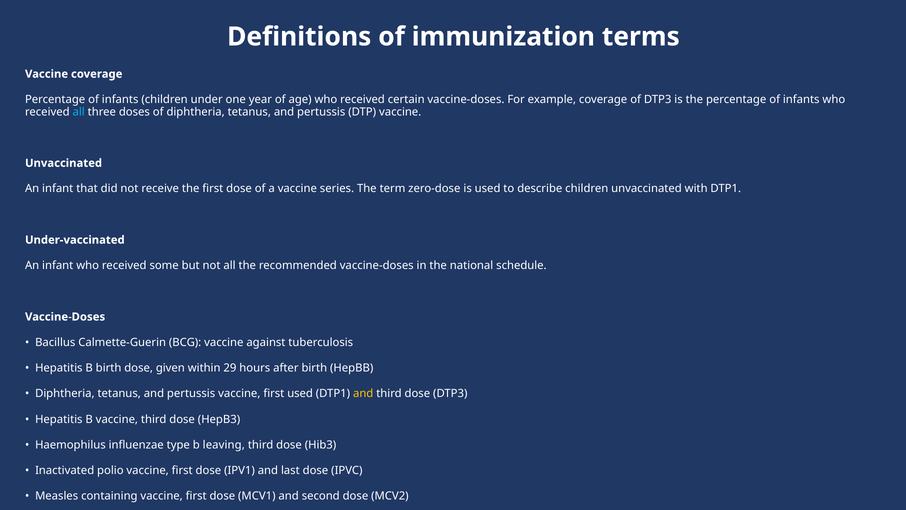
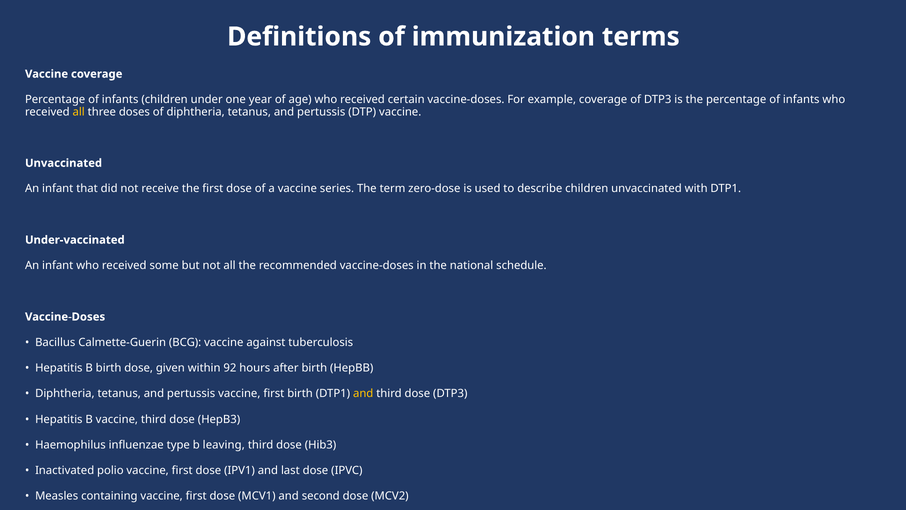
all colour: light blue -> yellow (79, 112)
29: 29 -> 92 (230, 368)
first used: used -> birth (300, 393)
